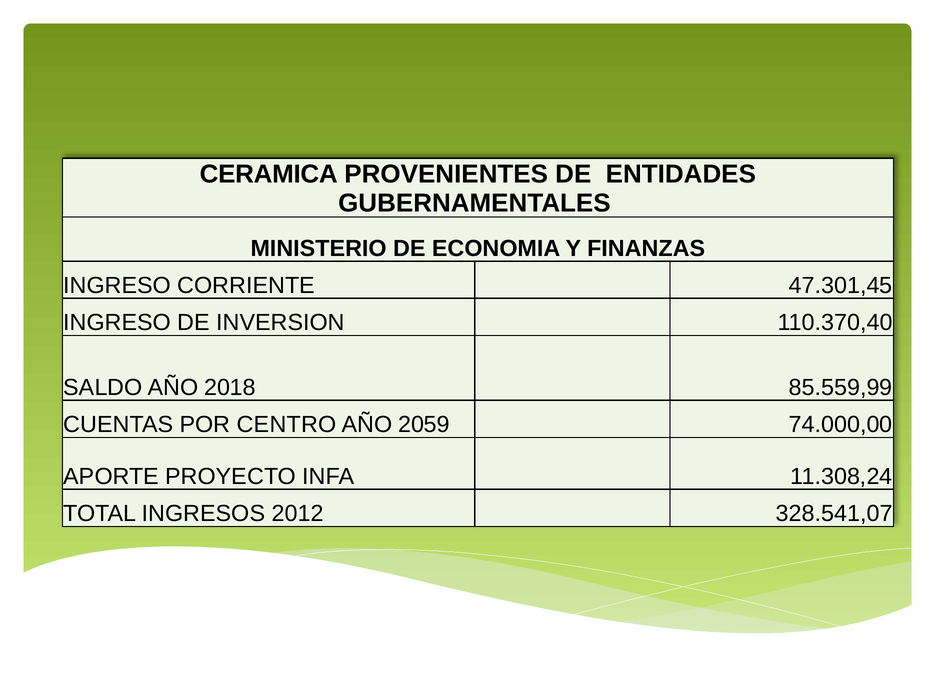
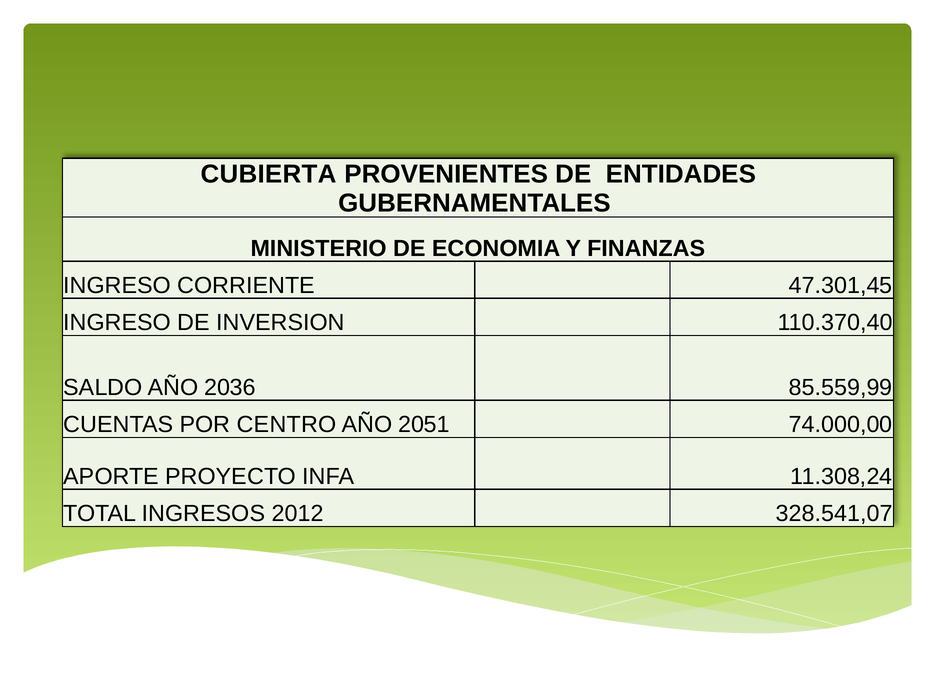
CERAMICA: CERAMICA -> CUBIERTA (268, 174)
2018: 2018 -> 2036 (230, 388)
2059: 2059 -> 2051 (424, 425)
